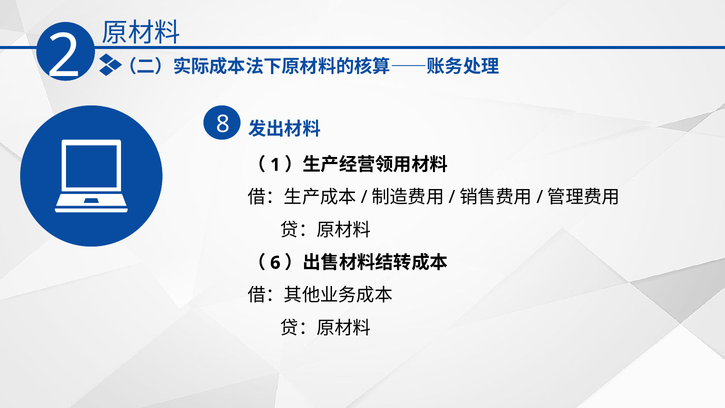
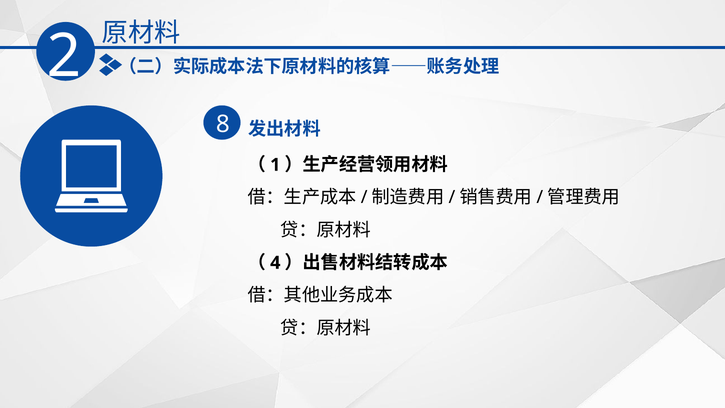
6: 6 -> 4 (275, 263)
